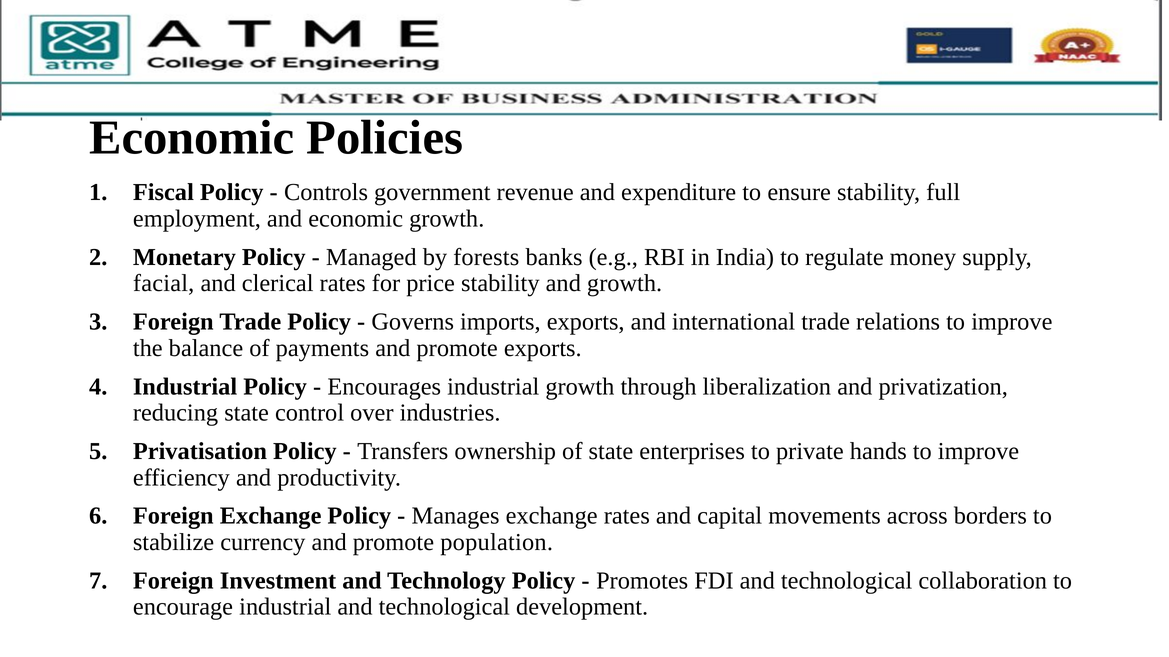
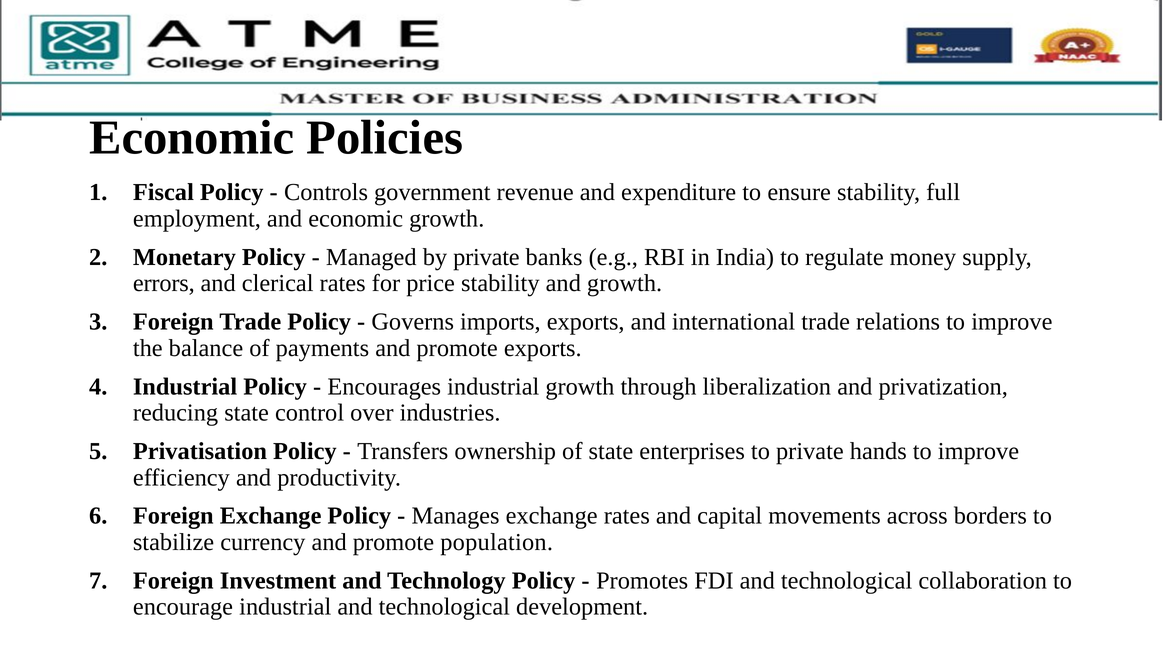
by forests: forests -> private (486, 257)
facial: facial -> errors (164, 284)
